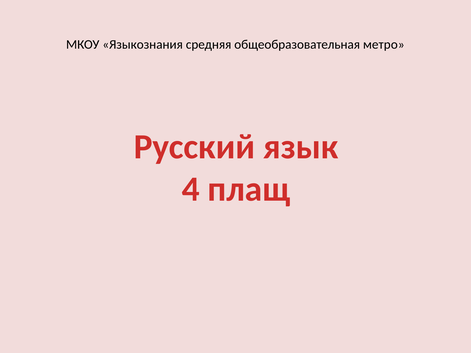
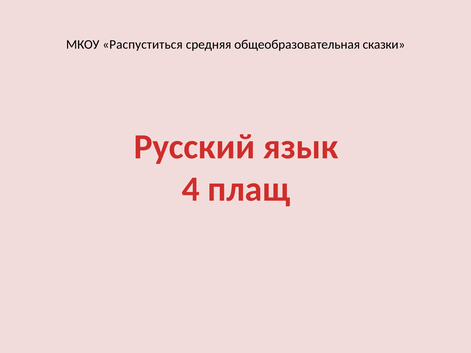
Языкознания: Языкознания -> Распуститься (143, 45)
метро: метро -> сказки (384, 45)
